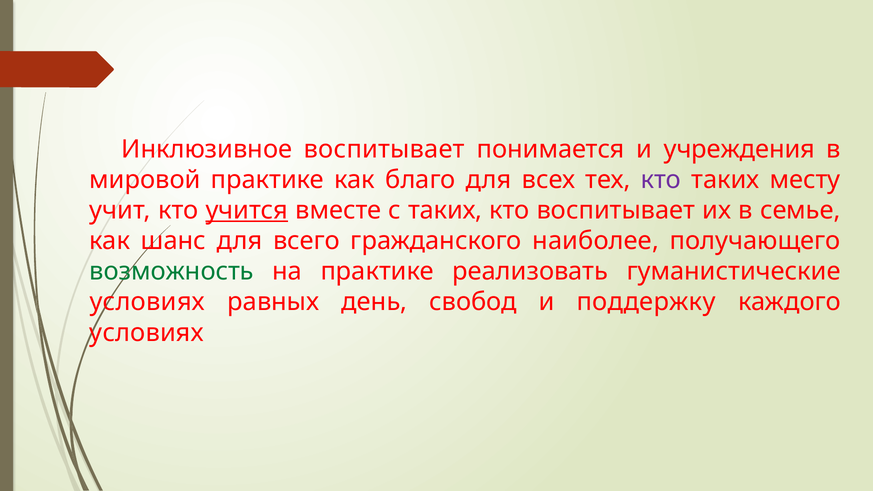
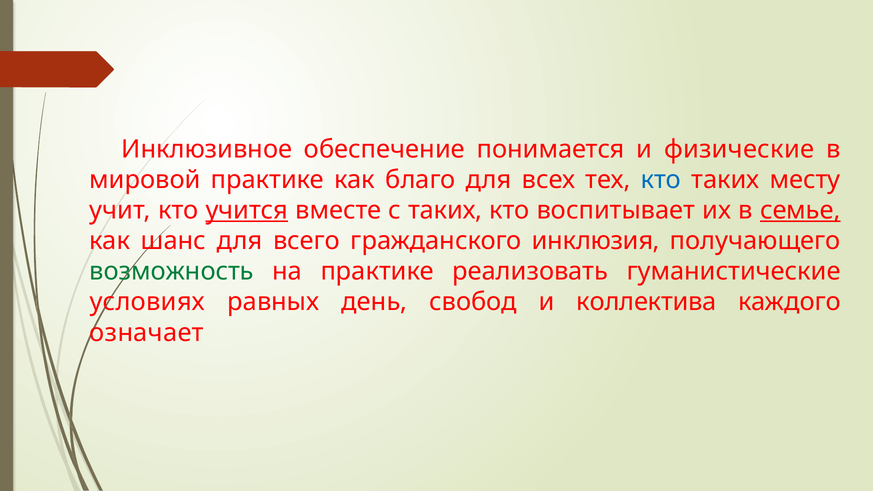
Инклюзивное воспитывает: воспитывает -> обеспечение (384, 149)
учреждения: учреждения -> физические (739, 149)
кто colour: purple -> blue (661, 180)
семье underline: none -> present (800, 210)
наиболее: наиболее -> инклюзия (596, 241)
поддержку: поддержку -> коллектива (646, 302)
условиях: условиях -> означает (147, 333)
